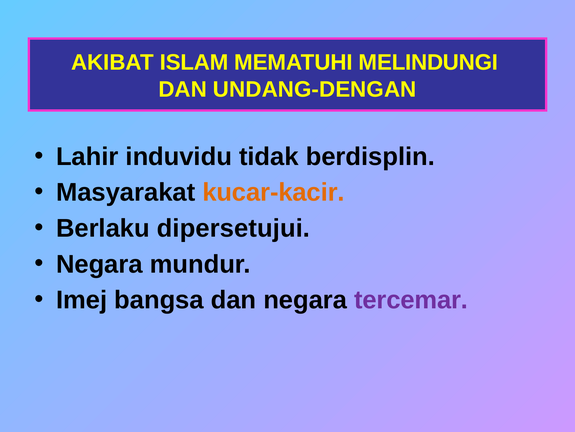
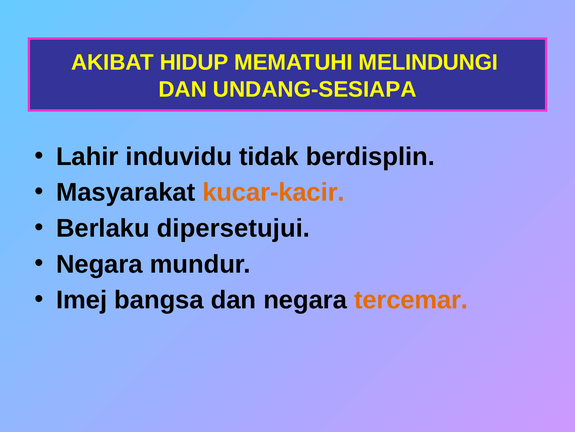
ISLAM: ISLAM -> HIDUP (194, 62)
UNDANG-DENGAN: UNDANG-DENGAN -> UNDANG-SESIAPA (315, 89)
tercemar colour: purple -> orange (411, 300)
